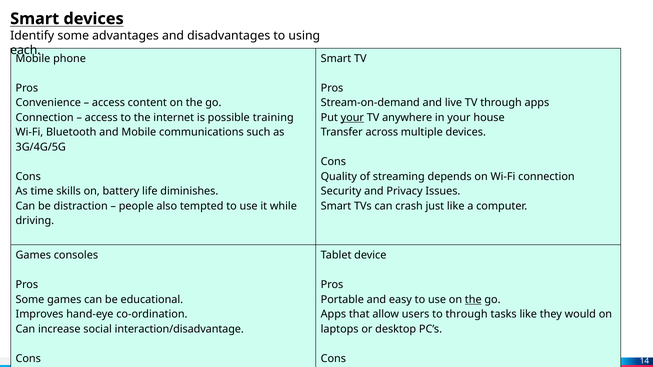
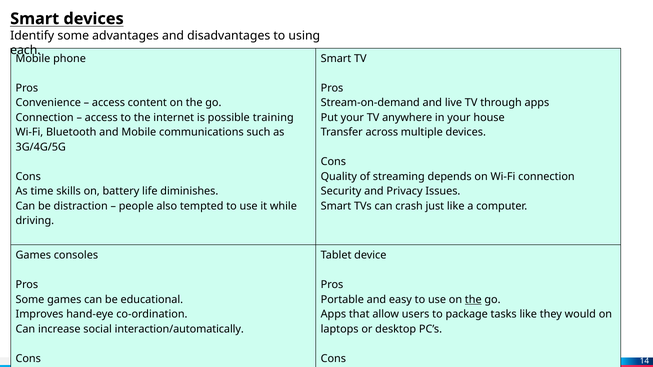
your underline: present -> none (352, 118)
to through: through -> package (467, 315)
interaction/disadvantage: interaction/disadvantage -> interaction/automatically (179, 329)
